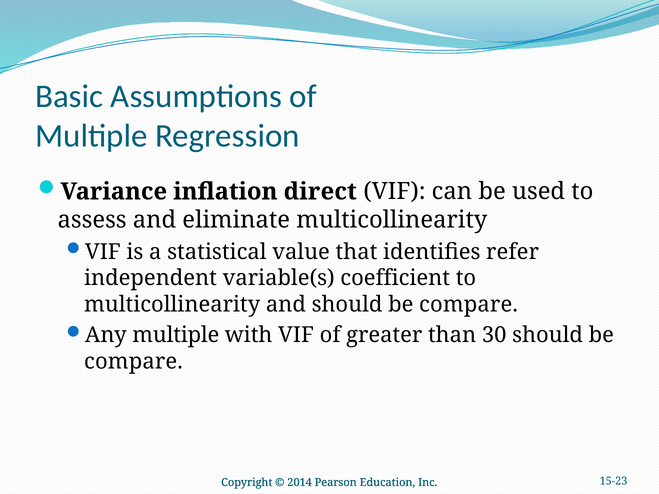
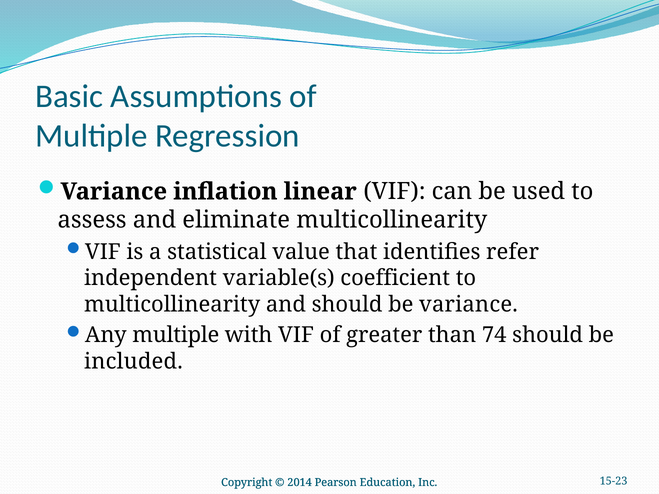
direct: direct -> linear (320, 192)
and should be compare: compare -> variance (468, 305)
30: 30 -> 74 (494, 335)
compare: compare -> included (133, 362)
